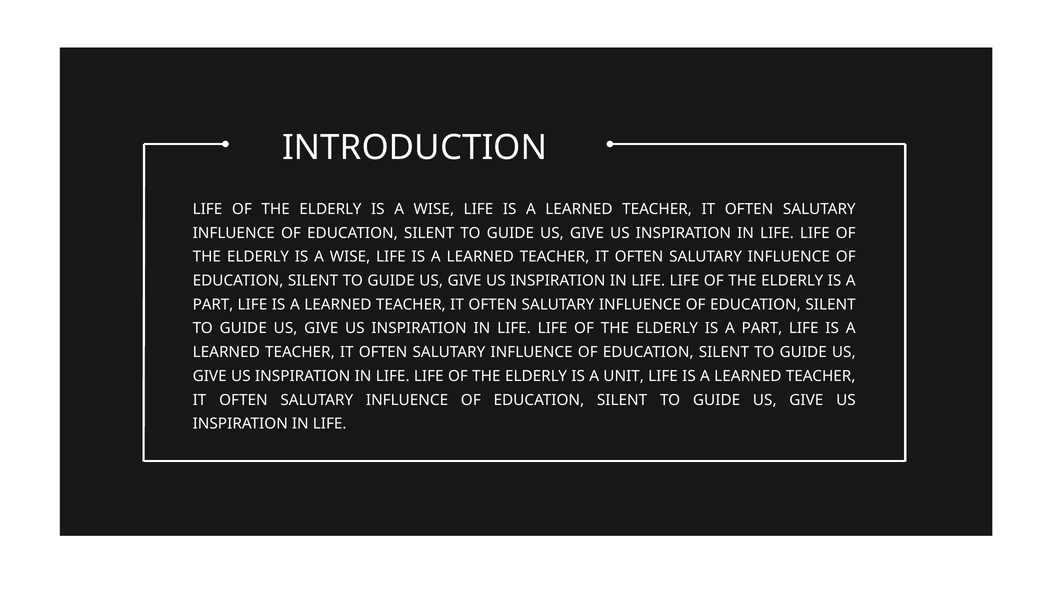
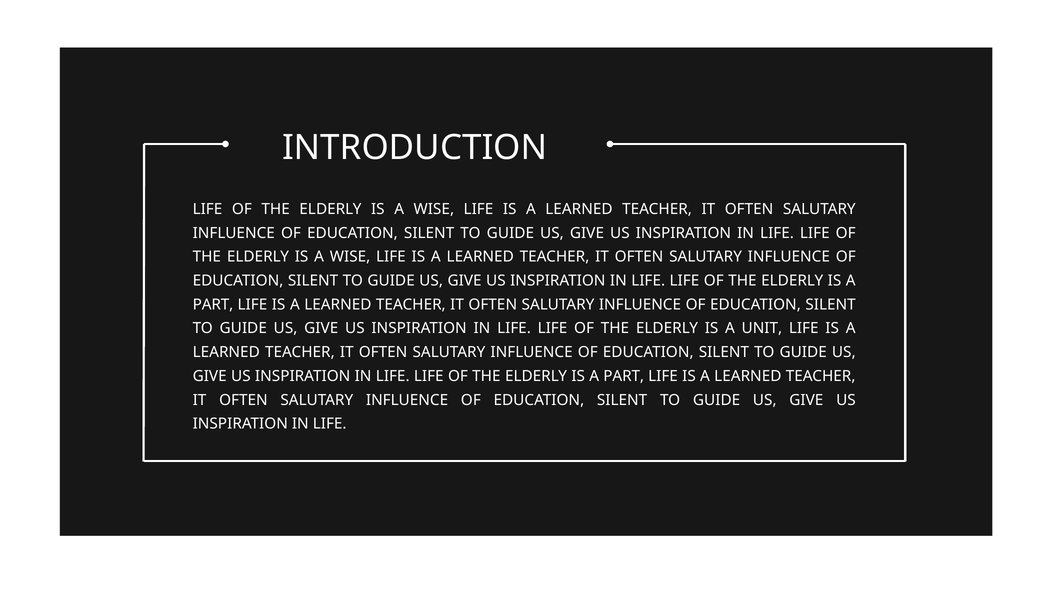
PART: PART -> UNIT (762, 328)
UNIT: UNIT -> PART (624, 376)
